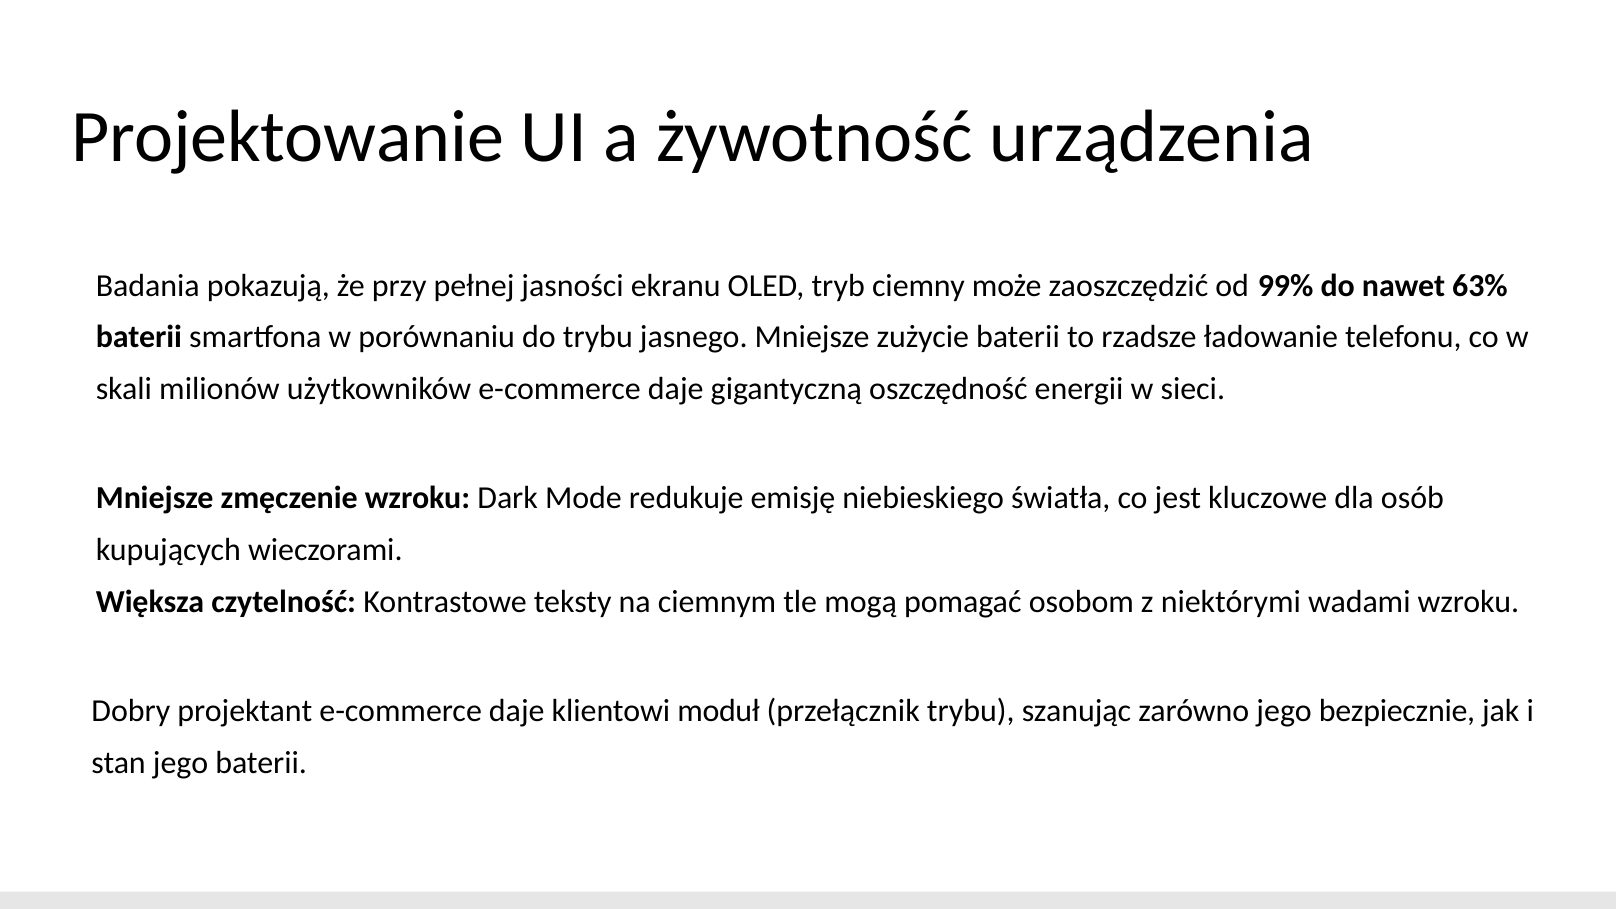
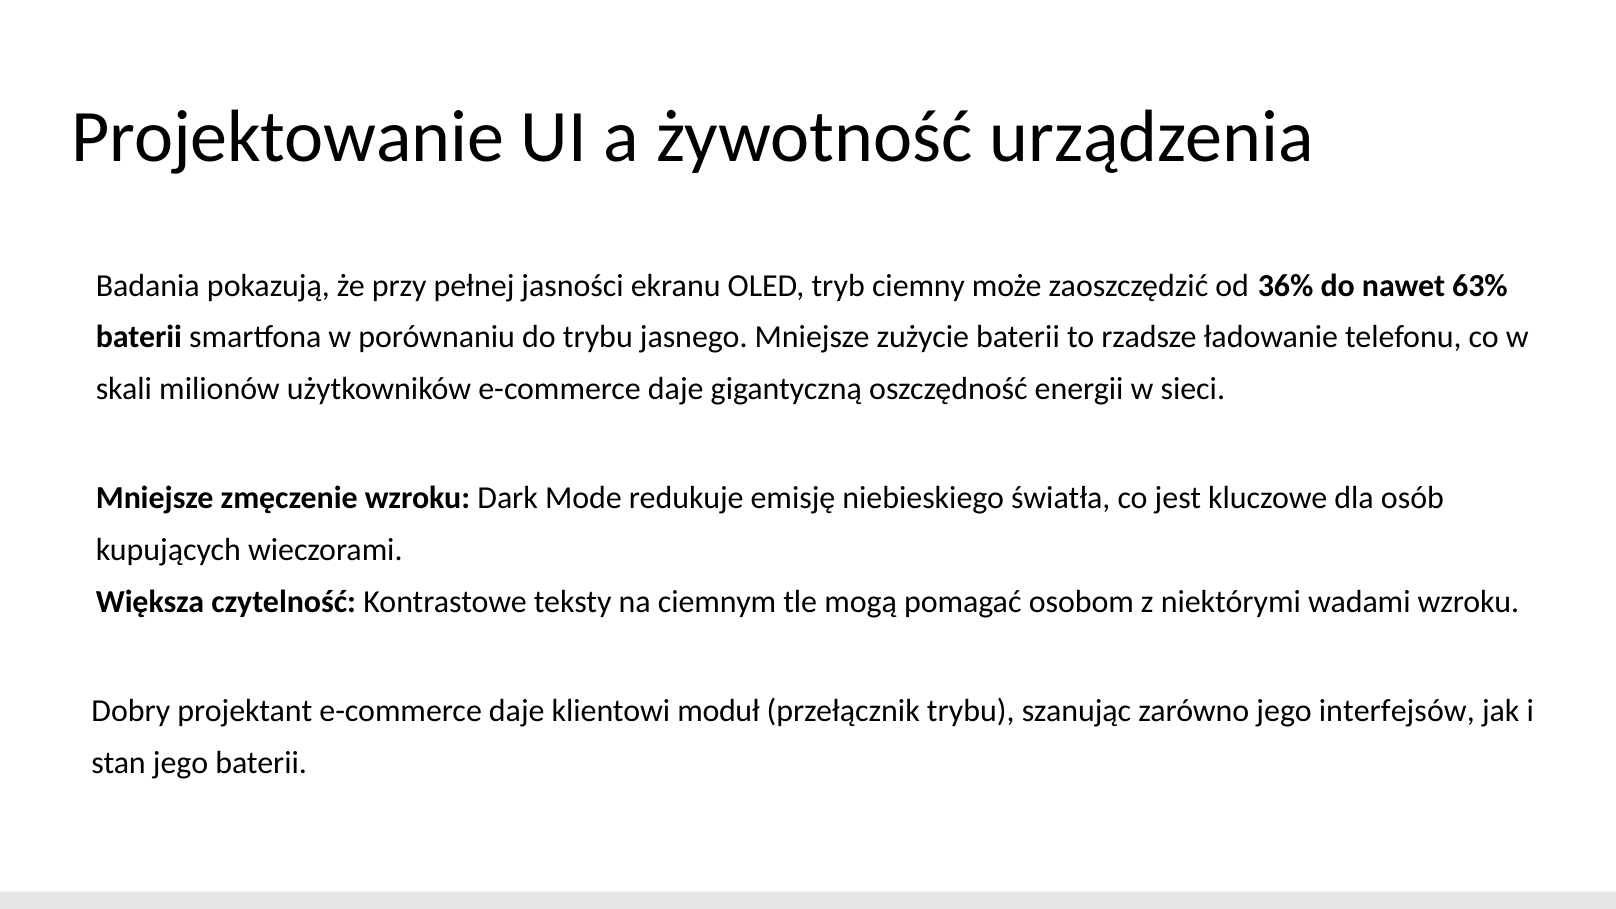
99%: 99% -> 36% (1286, 286)
bezpiecznie: bezpiecznie -> interfejsów (1397, 711)
